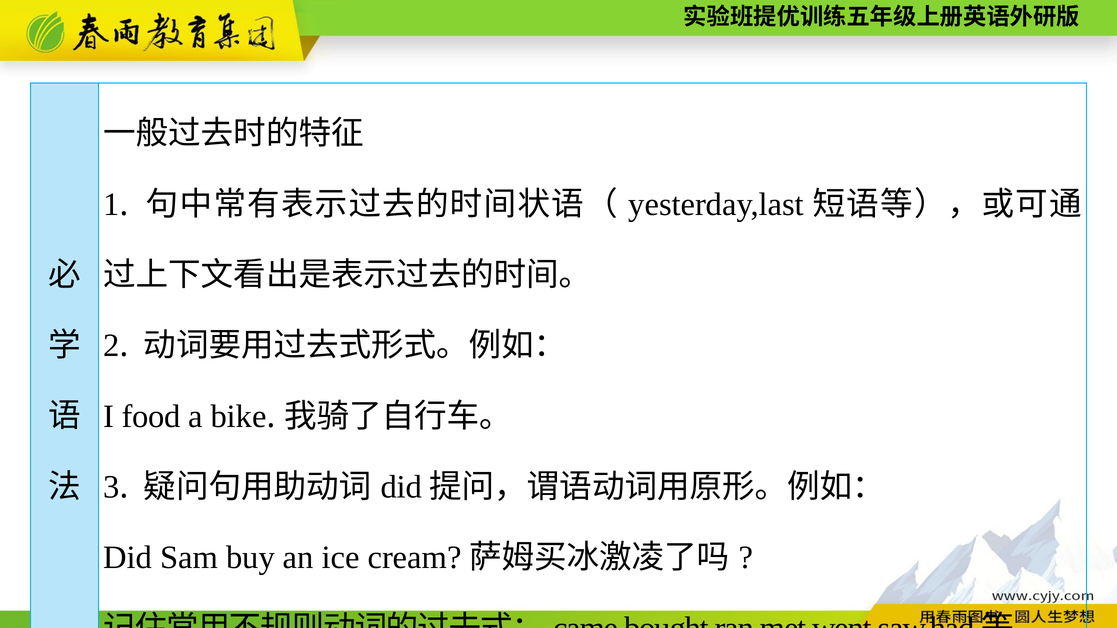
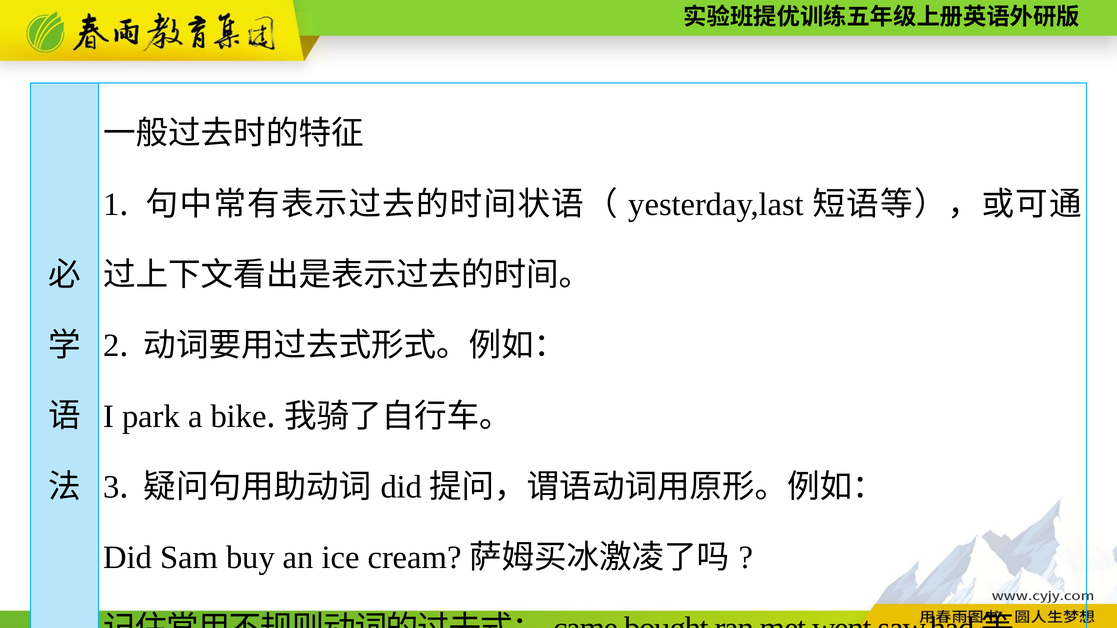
food: food -> park (151, 417)
